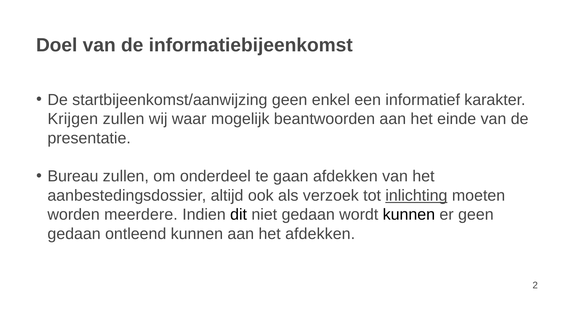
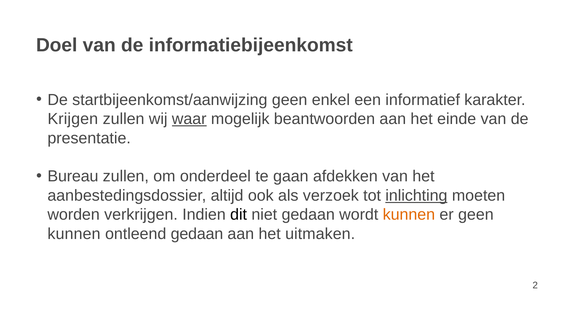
waar underline: none -> present (189, 119)
meerdere: meerdere -> verkrijgen (141, 215)
kunnen colour: black -> orange (409, 215)
gedaan: gedaan -> kunnen (74, 234)
ontleend kunnen: kunnen -> gedaan (197, 234)
het afdekken: afdekken -> uitmaken (320, 234)
